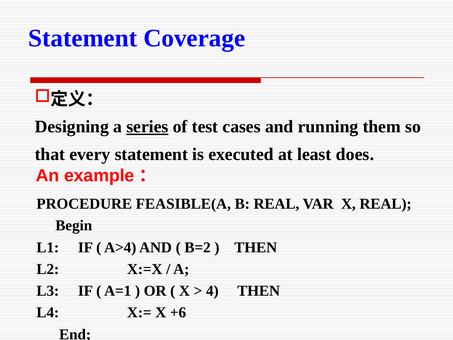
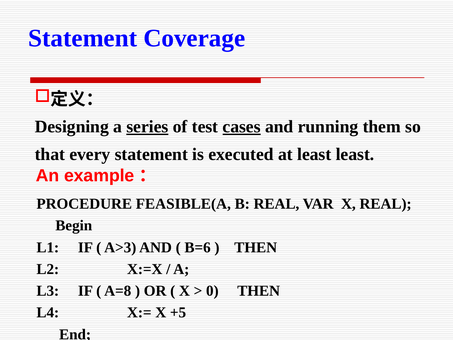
cases underline: none -> present (242, 127)
least does: does -> least (355, 154)
A>4: A>4 -> A>3 (120, 247)
B=2: B=2 -> B=6 (198, 247)
A=1: A=1 -> A=8 (118, 291)
4: 4 -> 0 (212, 291)
+6: +6 -> +5 (178, 312)
